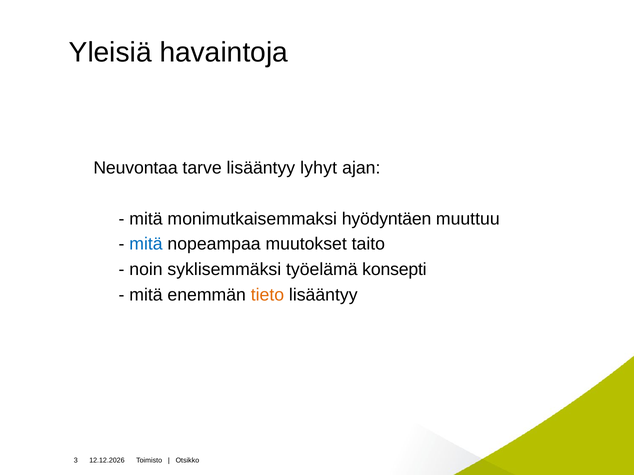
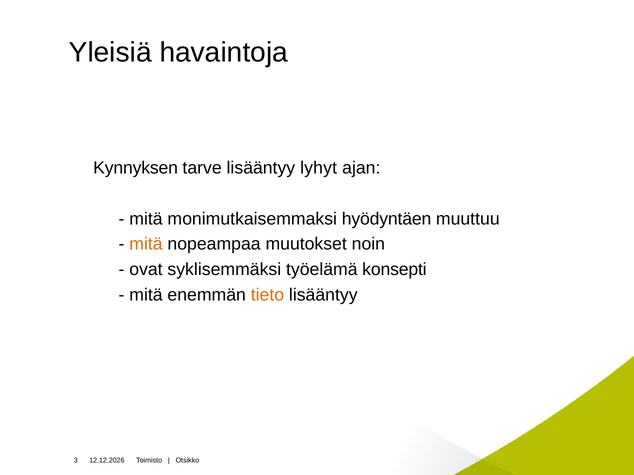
Neuvontaa: Neuvontaa -> Kynnyksen (136, 168)
mitä colour: blue -> orange (146, 244)
taito: taito -> noin (368, 244)
noin: noin -> ovat (146, 270)
